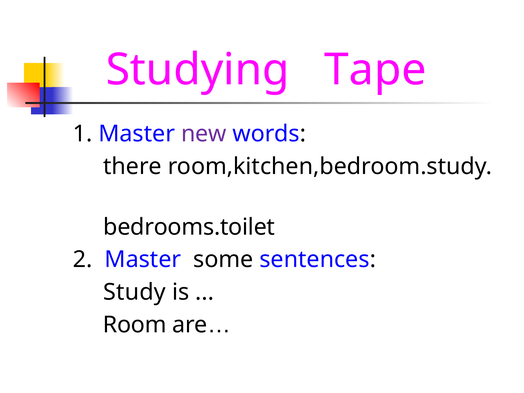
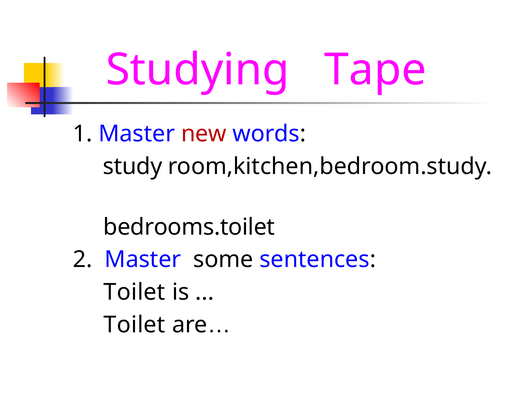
new colour: purple -> red (204, 134)
there: there -> study (133, 166)
Study: Study -> Toilet (134, 292)
Room: Room -> Toilet (134, 325)
